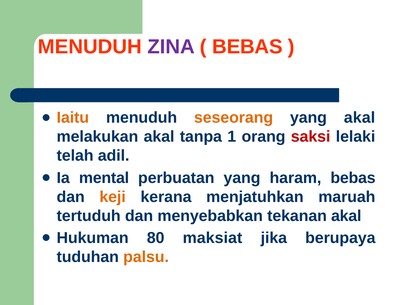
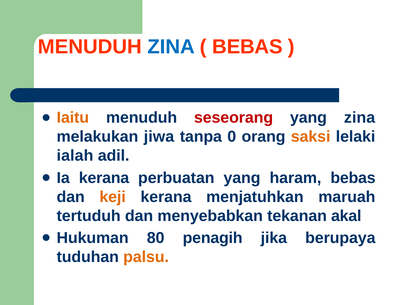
ZINA colour: purple -> blue (171, 47)
seseorang colour: orange -> red (234, 118)
yang akal: akal -> zina (360, 118)
melakukan akal: akal -> jiwa (159, 137)
1: 1 -> 0 (232, 137)
saksi colour: red -> orange (311, 137)
telah: telah -> ialah (75, 156)
Ia mental: mental -> kerana (104, 178)
maksiat: maksiat -> penagih (213, 238)
